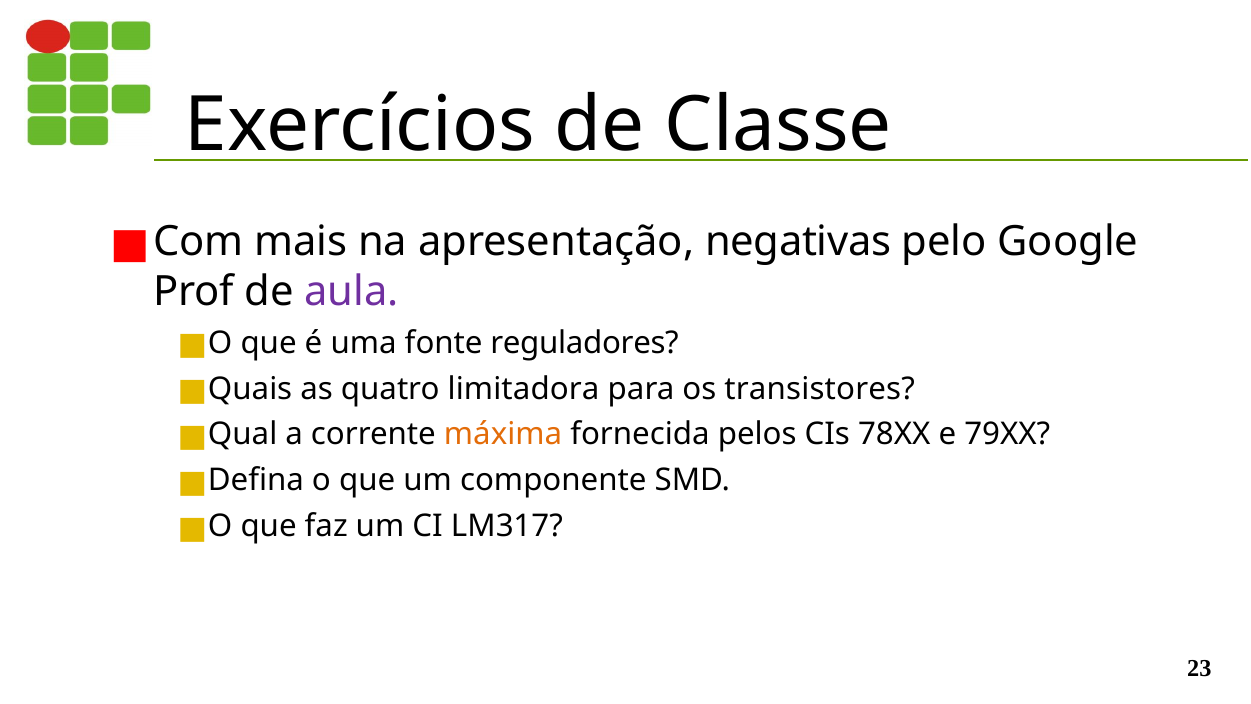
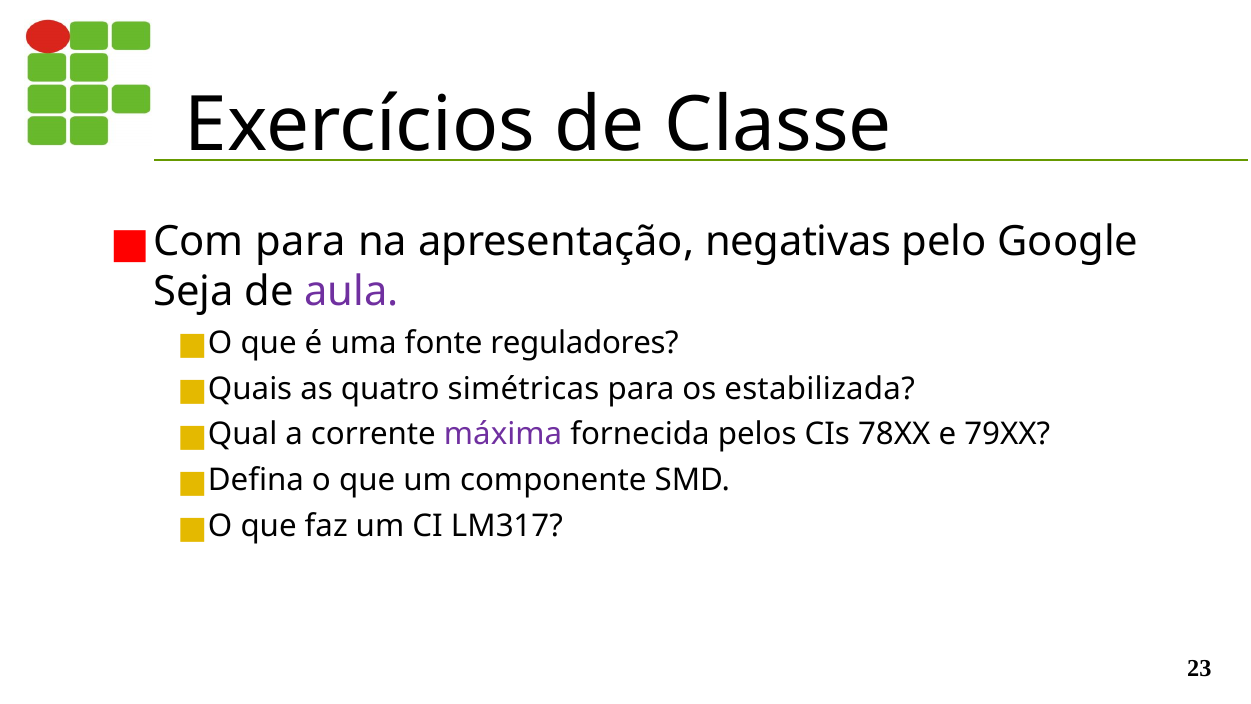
Com mais: mais -> para (301, 241)
Prof: Prof -> Seja (193, 291)
limitadora: limitadora -> simétricas (523, 389)
transistores: transistores -> estabilizada (820, 389)
máxima colour: orange -> purple (503, 434)
